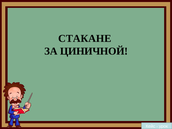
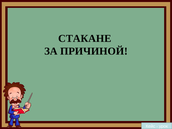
ЦИНИЧНОЙ: ЦИНИЧНОЙ -> ПРИЧИНОЙ (94, 51)
